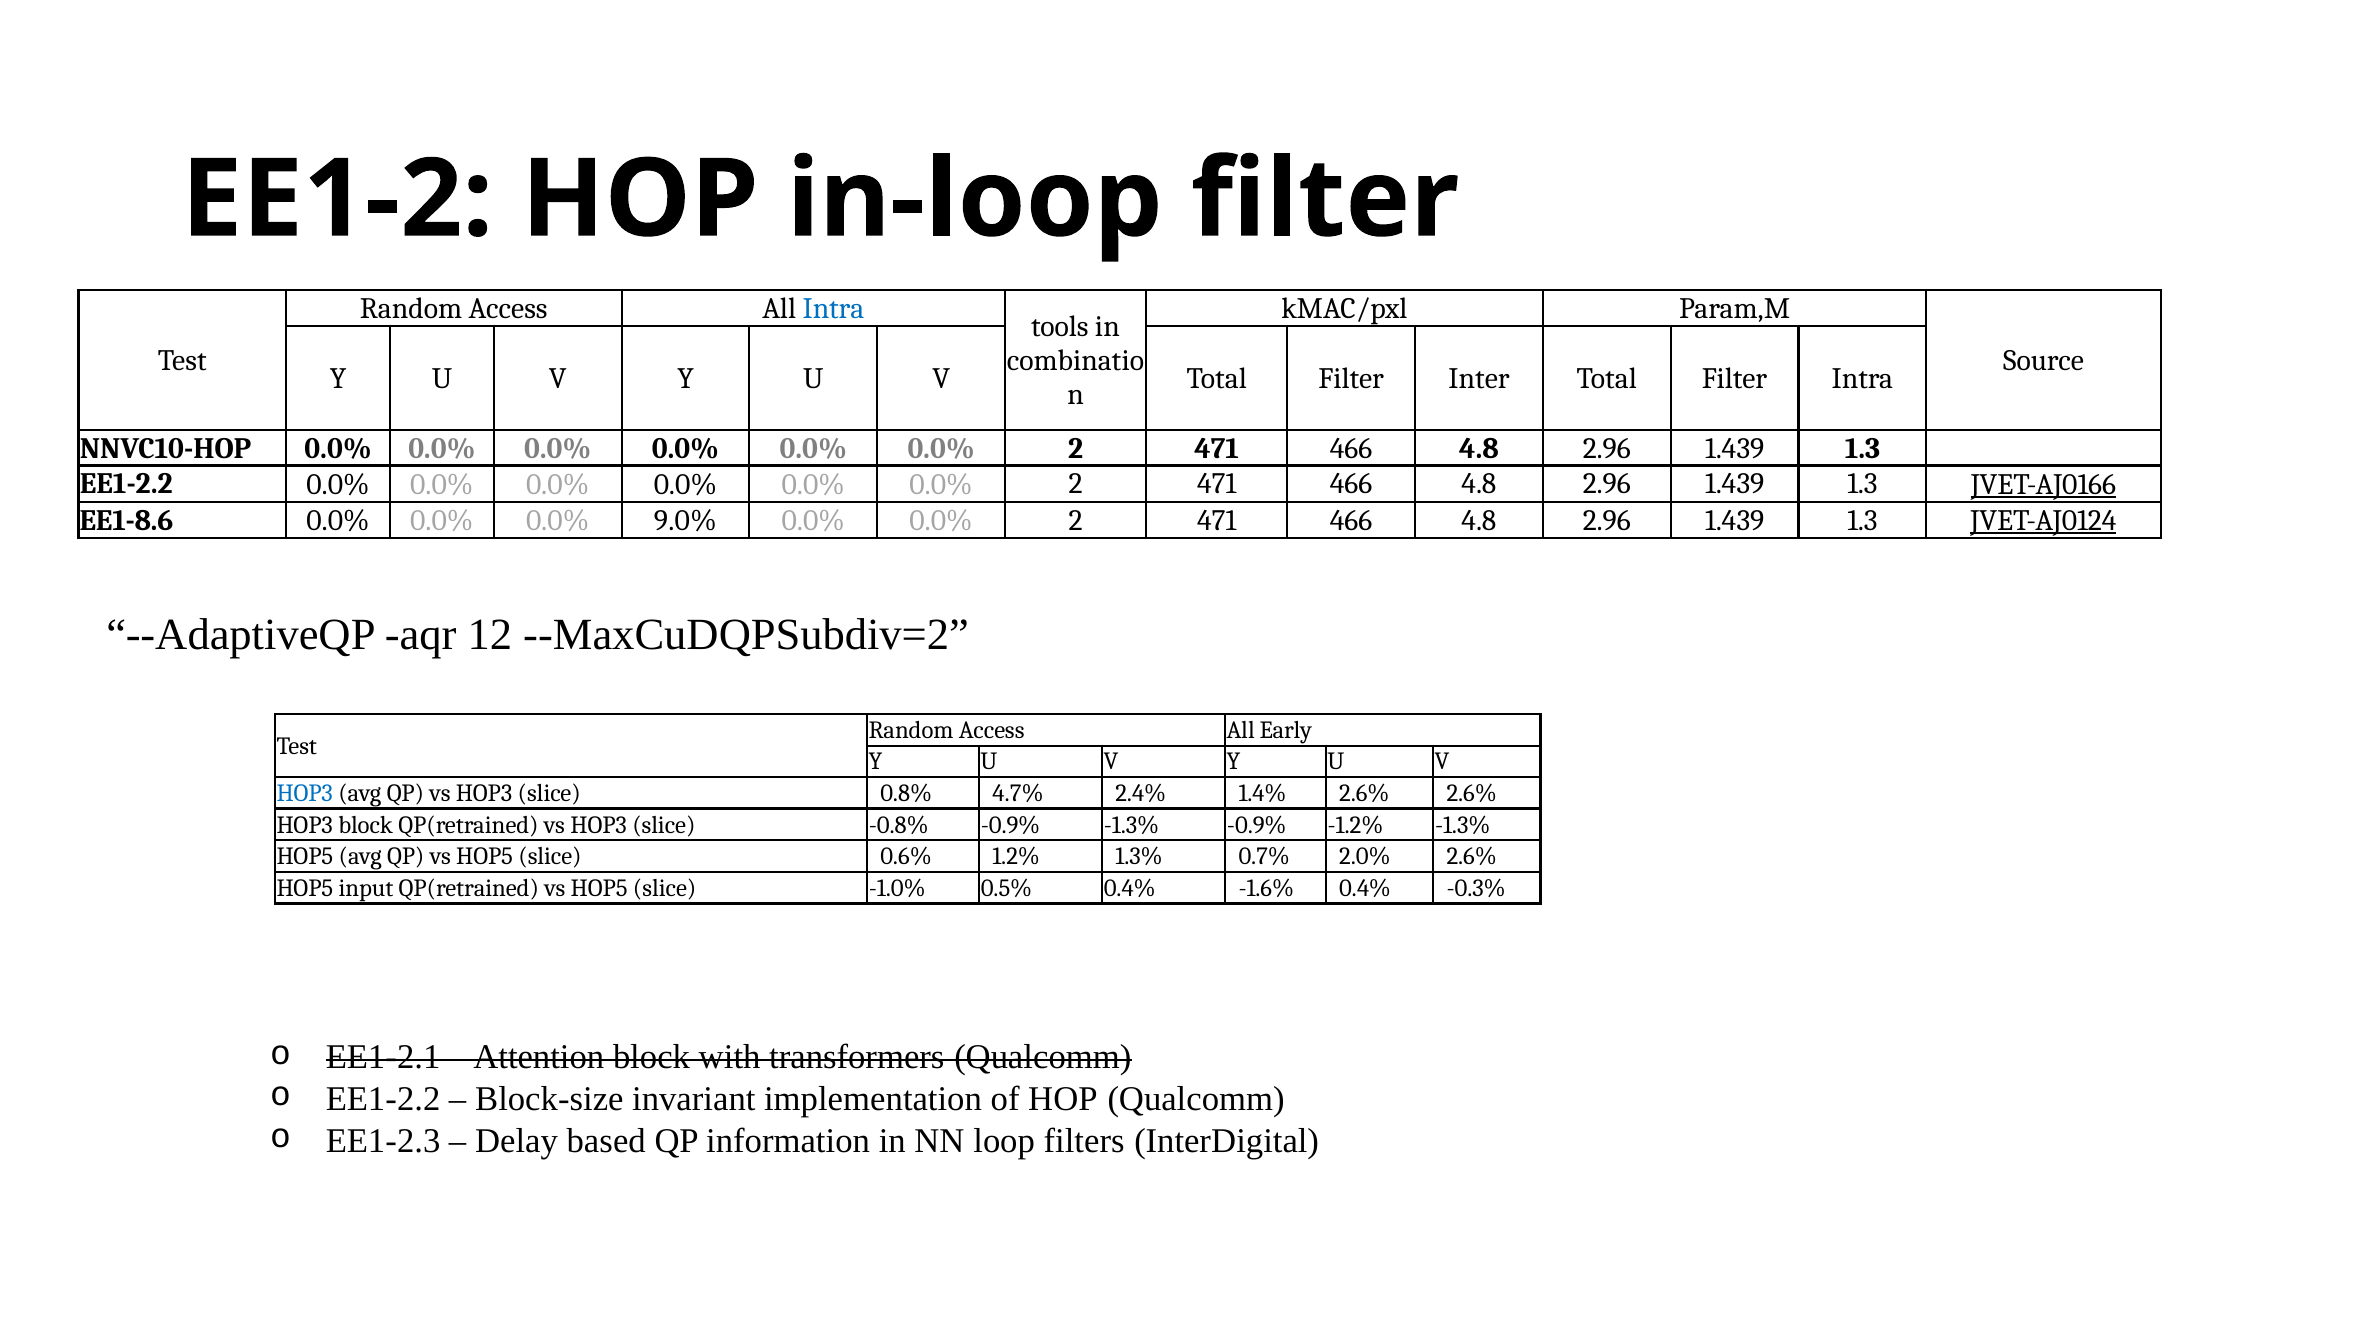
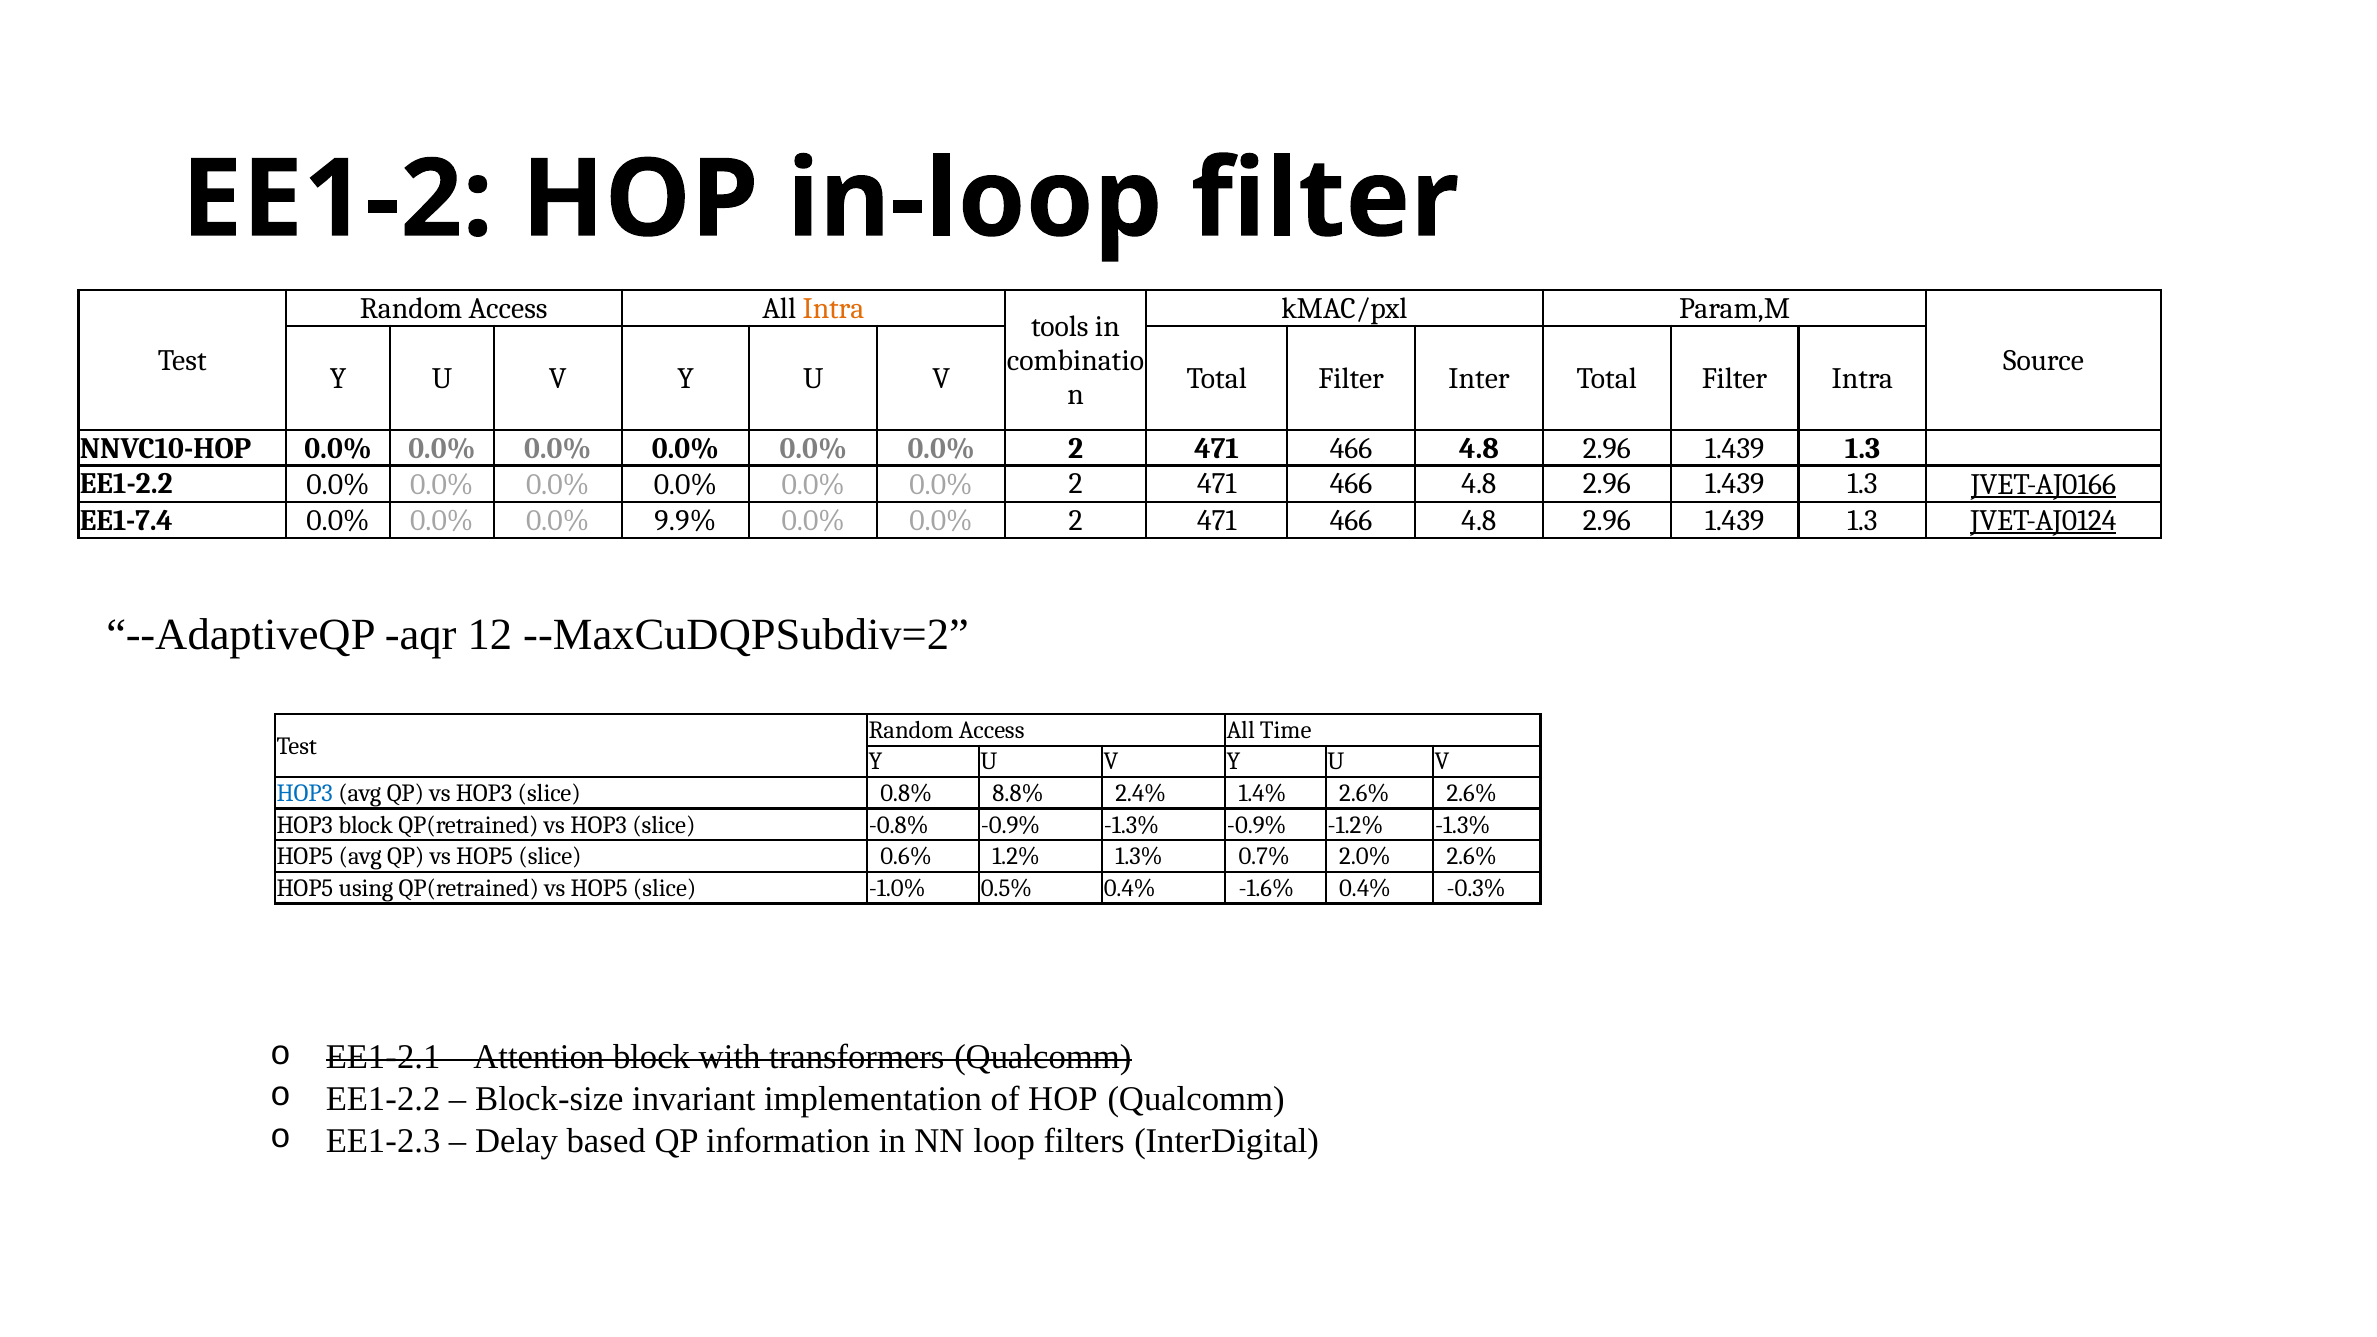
Intra colour: blue -> orange (834, 308)
EE1-8.6: EE1-8.6 -> EE1-7.4 (126, 520)
9.0%: 9.0% -> 9.9% (685, 520)
Early: Early -> Time (1286, 731)
4.7%: 4.7% -> 8.8% (1018, 793)
input: input -> using (366, 888)
